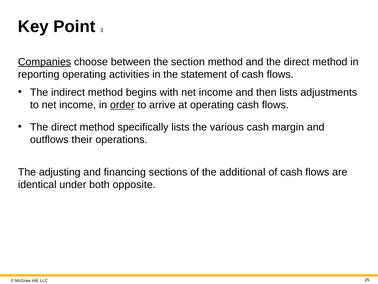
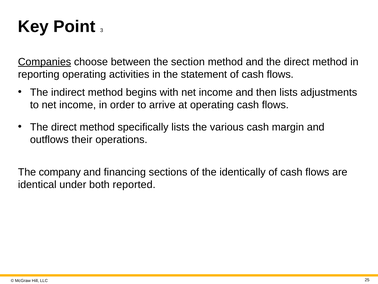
order underline: present -> none (122, 105)
adjusting: adjusting -> company (60, 172)
additional: additional -> identically (243, 172)
opposite: opposite -> reported (134, 184)
